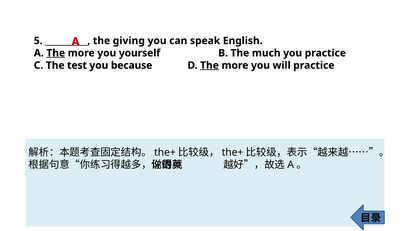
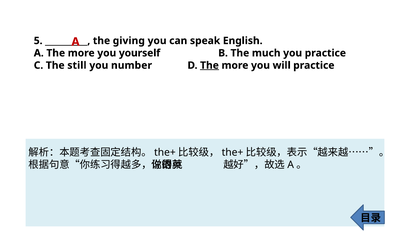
The underline: present -> none (56, 53)
test: test -> still (77, 65)
because: because -> number (132, 65)
